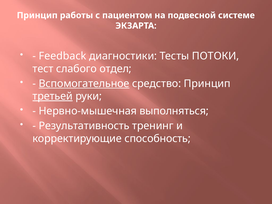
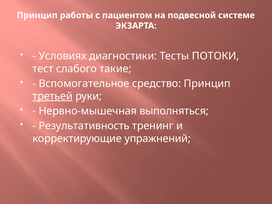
Feedback: Feedback -> Условиях (63, 56)
отдел: отдел -> такие (115, 69)
Вспомогательное underline: present -> none (84, 84)
способность: способность -> упражнений (158, 139)
